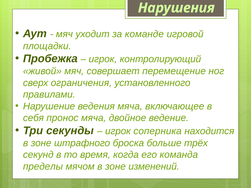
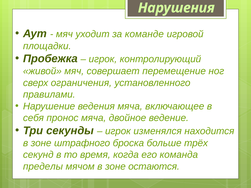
соперника: соперника -> изменялся (158, 131)
изменений: изменений -> остаются (154, 167)
